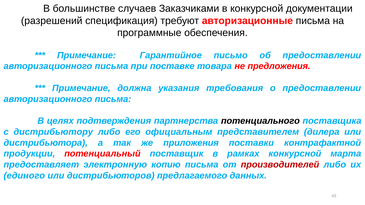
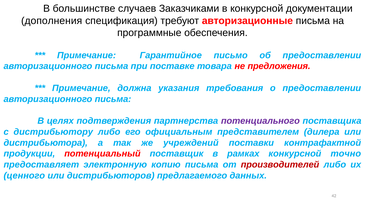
разрешений: разрешений -> дополнения (52, 21)
потенциального colour: black -> purple (260, 121)
приложения: приложения -> учреждений (191, 143)
марта: марта -> точно (346, 154)
единого: единого -> ценного (24, 176)
